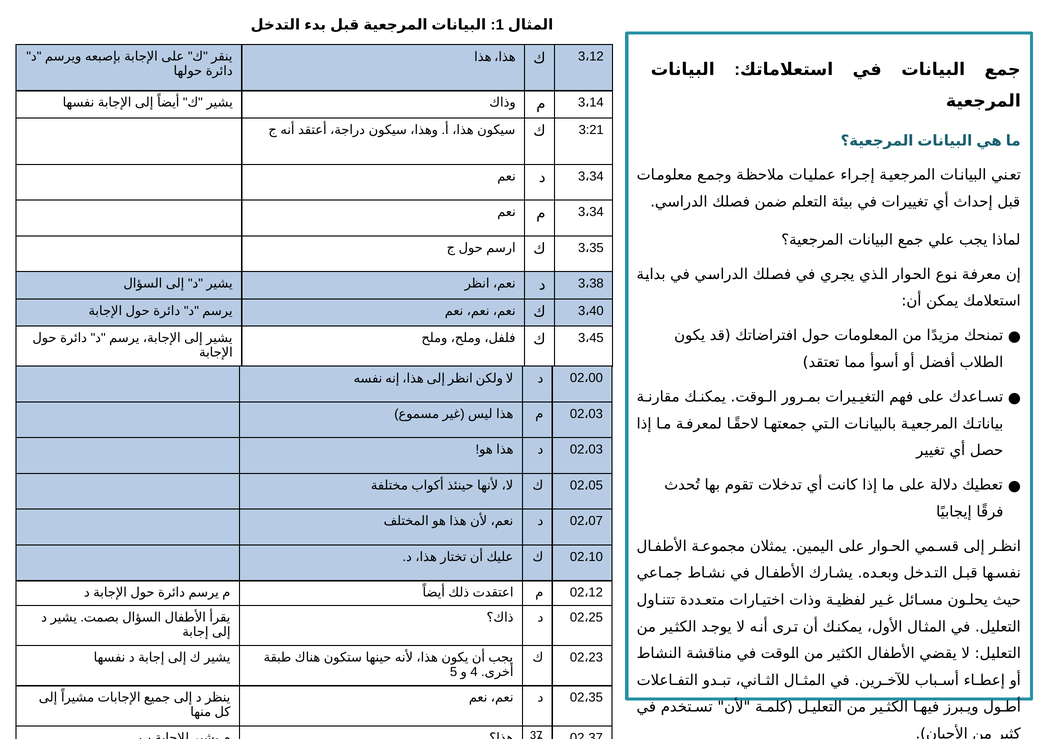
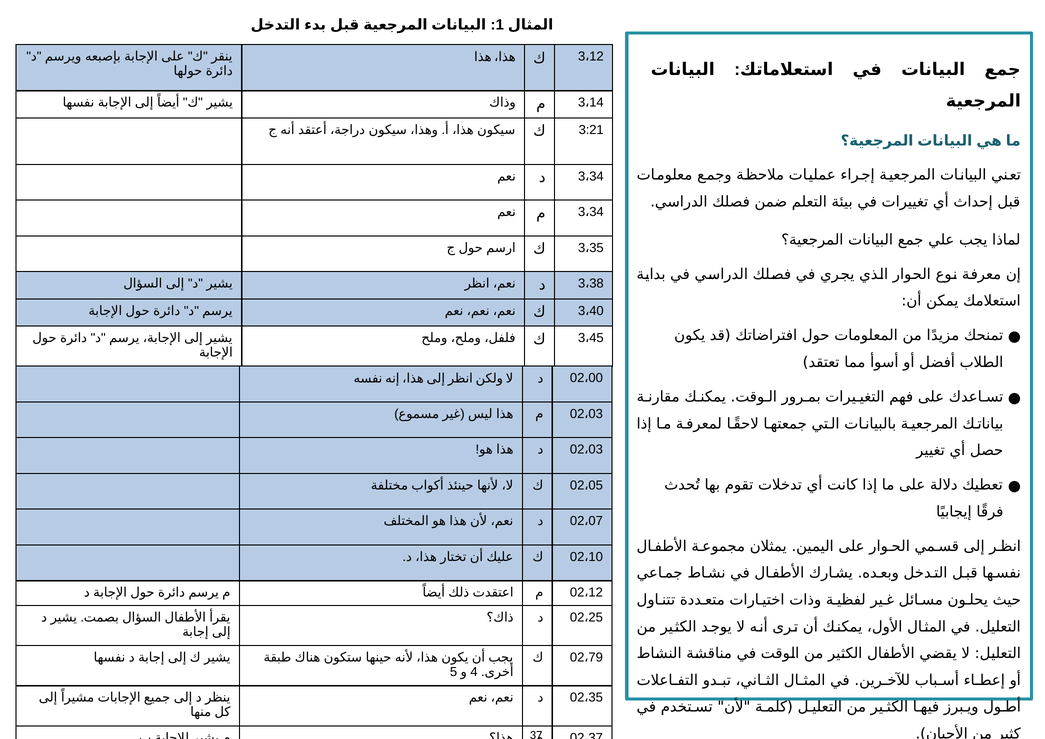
23: 23 -> 79 (596, 658)
